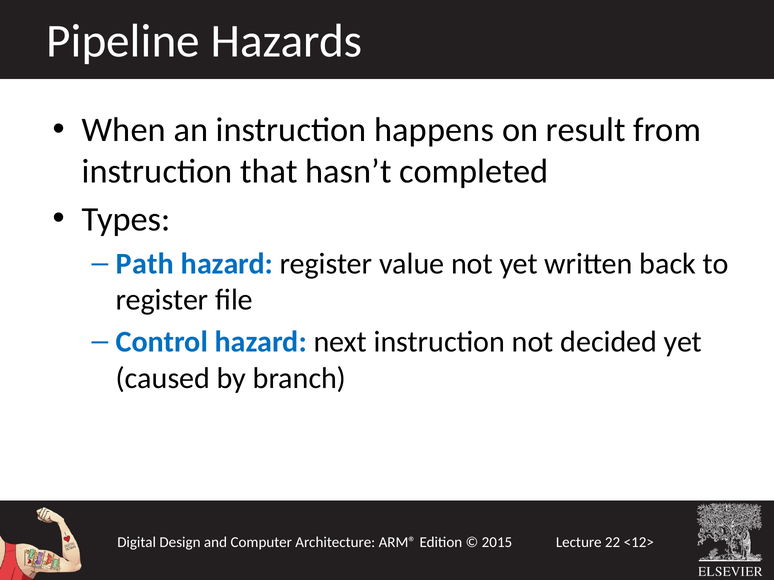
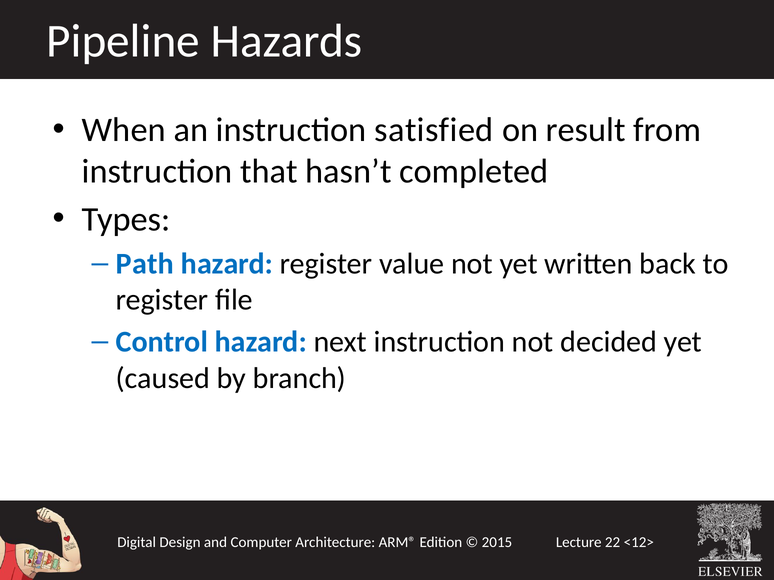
happens: happens -> satisfied (434, 130)
